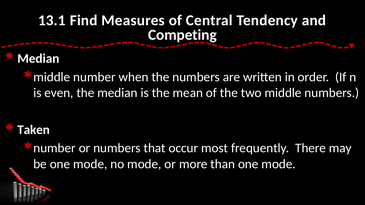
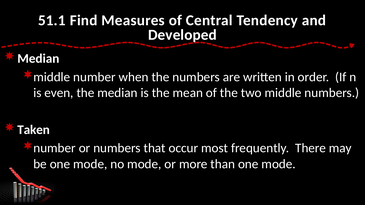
13.1: 13.1 -> 51.1 (52, 20)
Competing: Competing -> Developed (182, 35)
